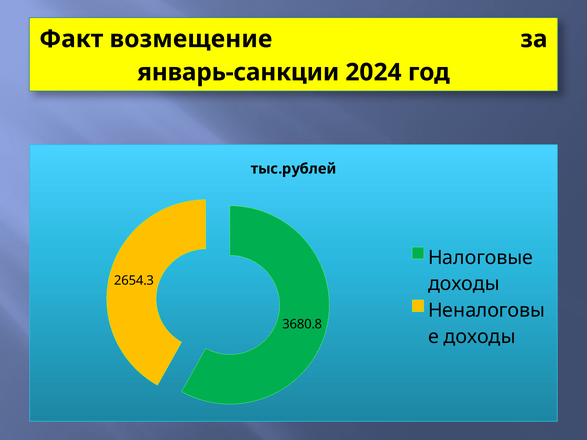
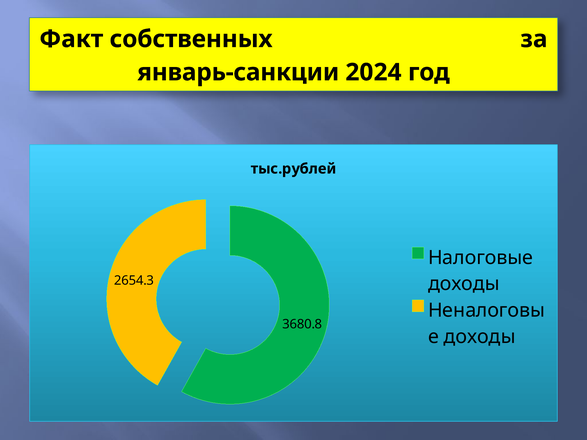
возмещение: возмещение -> собственных (191, 39)
